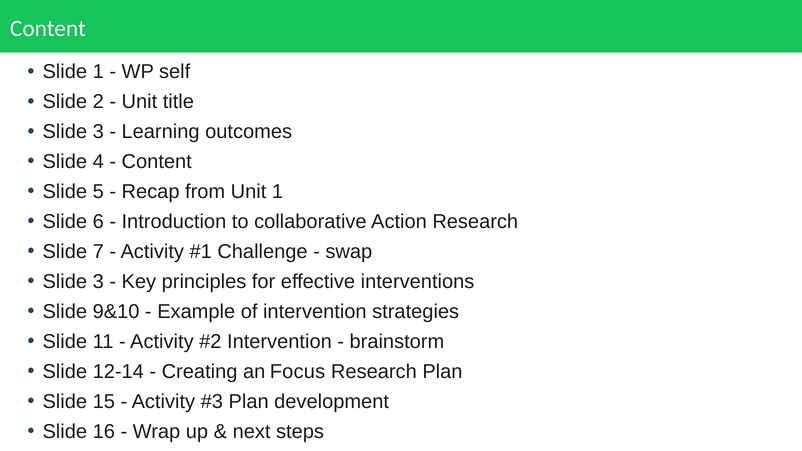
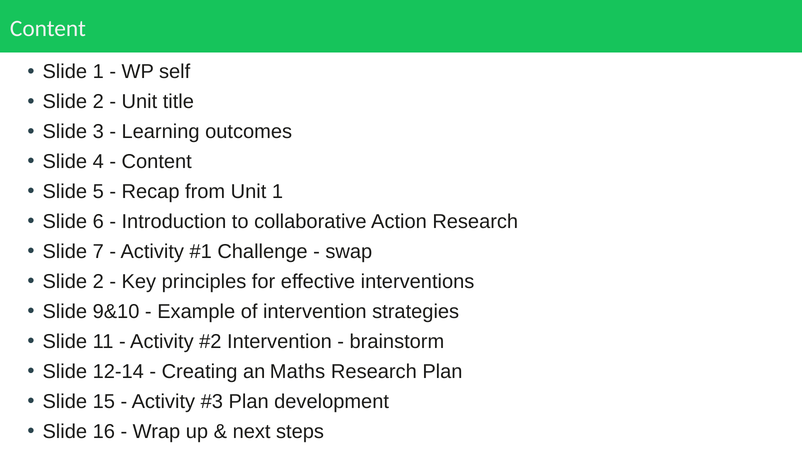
3: 3 -> 2 (98, 282)
Focus: Focus -> Maths (297, 372)
